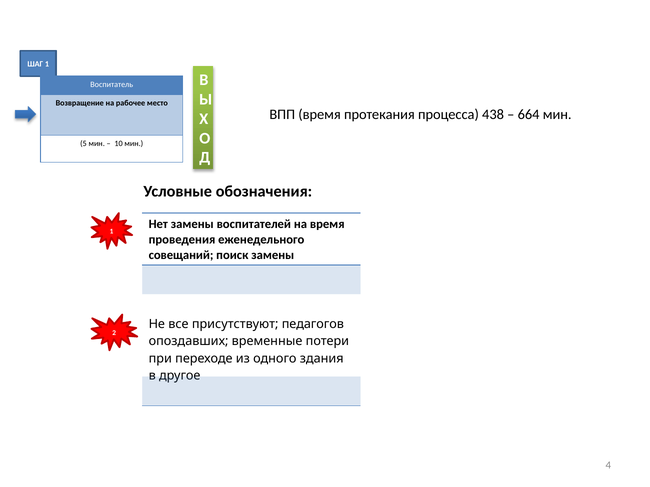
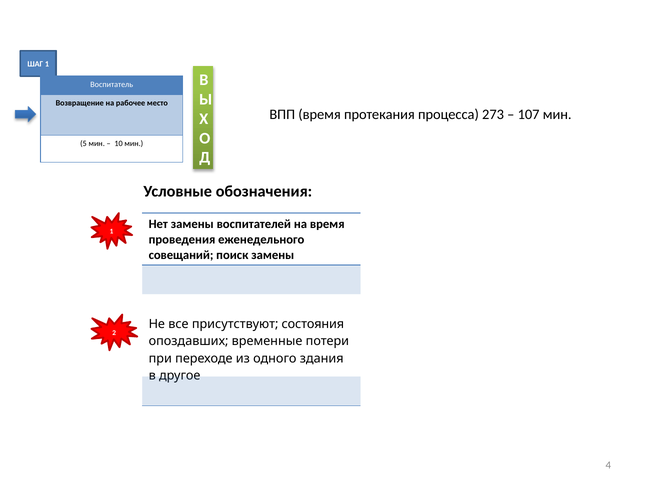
438: 438 -> 273 (493, 114)
664: 664 -> 107 (529, 114)
педагогов: педагогов -> состояния (313, 324)
